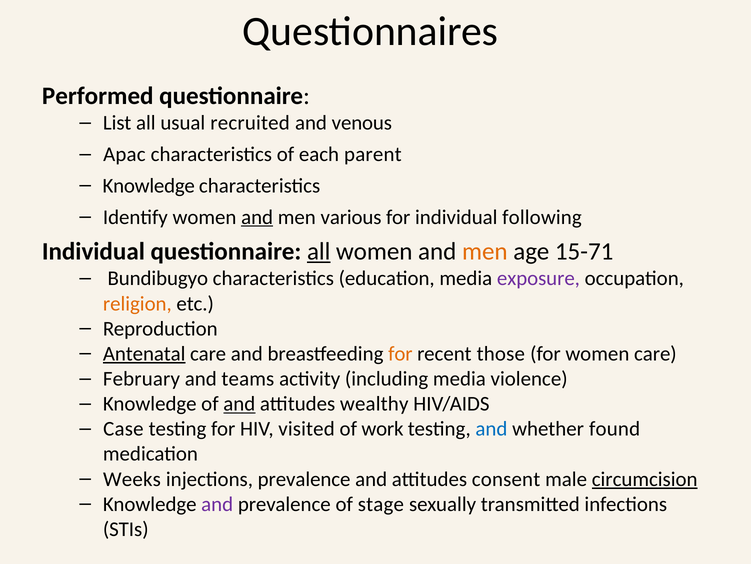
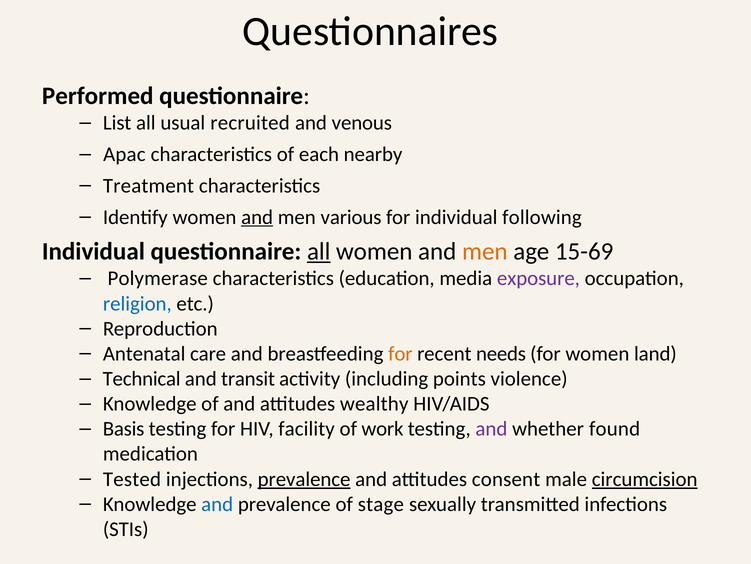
parent: parent -> nearby (373, 154)
Knowledge: Knowledge -> Treatment (149, 186)
15-71: 15-71 -> 15-69 (584, 251)
Bundibugyo: Bundibugyo -> Polymerase (158, 278)
religion colour: orange -> blue (137, 303)
Antenatal underline: present -> none (144, 353)
those: those -> needs (501, 353)
women care: care -> land (655, 353)
February: February -> Technical (142, 378)
teams: teams -> transit (248, 378)
including media: media -> points (459, 378)
and underline: present -> none (239, 403)
Case: Case -> Basis (124, 428)
visited: visited -> facility (307, 428)
and colour: blue -> purple (491, 428)
Weeks: Weeks -> Tested (132, 479)
prevalence underline: none -> present (304, 479)
and colour: purple -> blue (217, 504)
